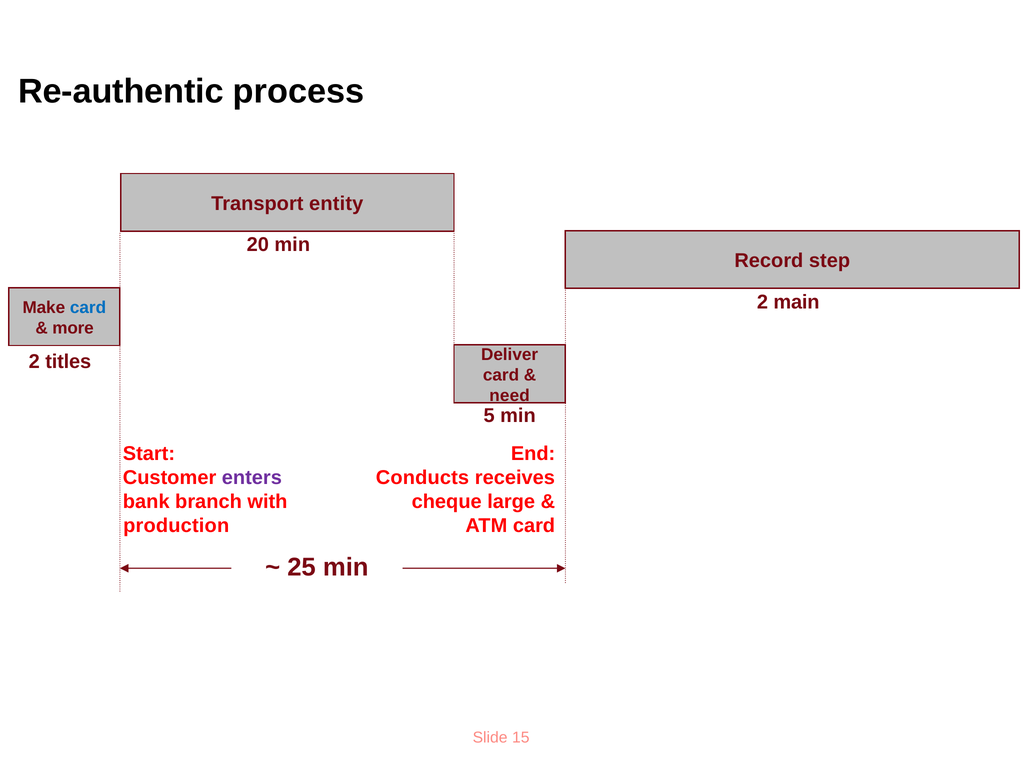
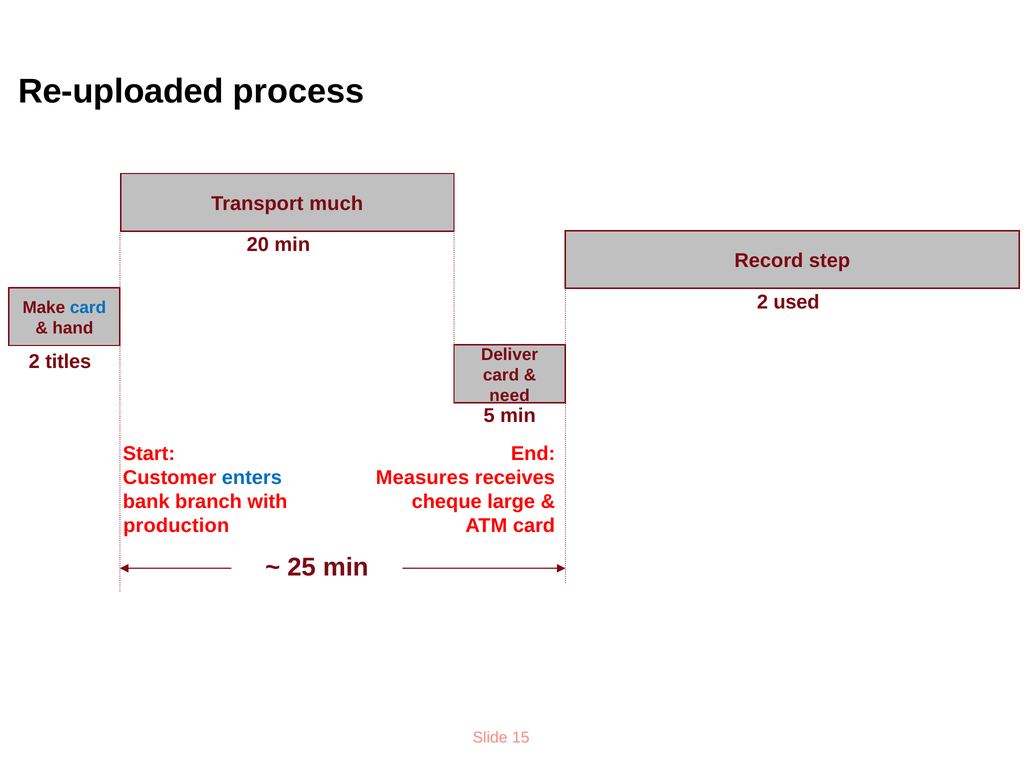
Re-authentic: Re-authentic -> Re-uploaded (121, 91)
entity: entity -> much (336, 204)
main: main -> used (796, 302)
more: more -> hand (73, 328)
enters colour: purple -> blue (252, 478)
Conducts: Conducts -> Measures (422, 478)
